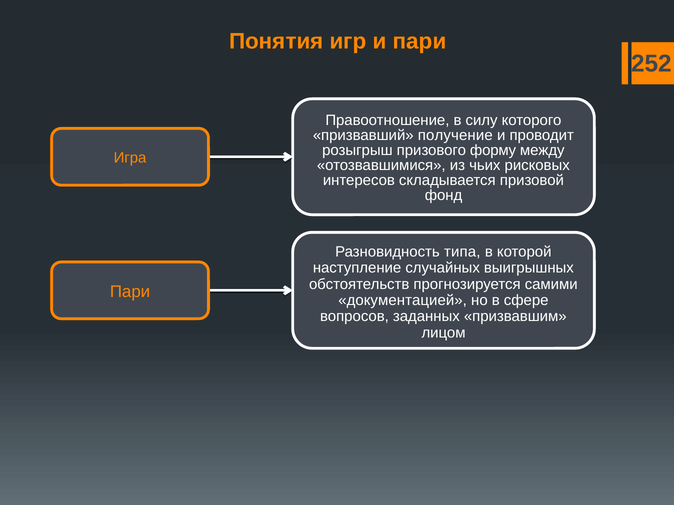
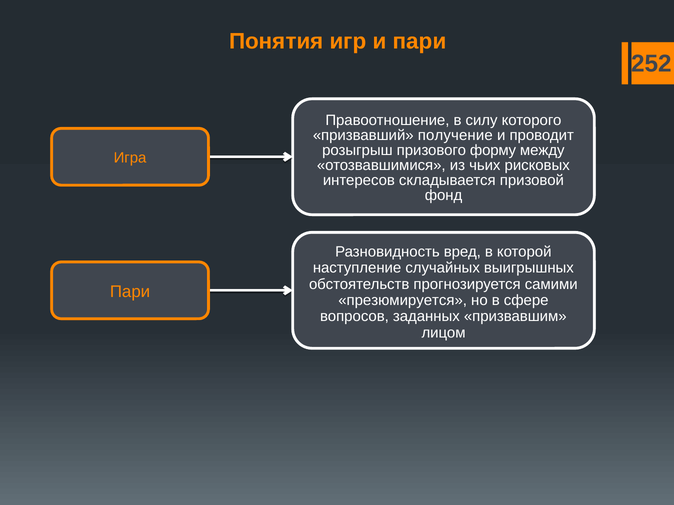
типа: типа -> вред (462, 252)
документацией: документацией -> презюмируется (403, 301)
